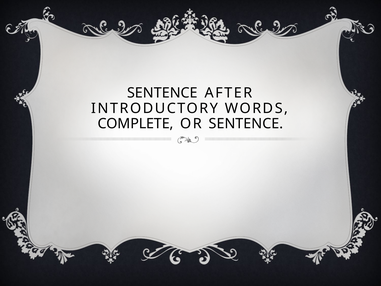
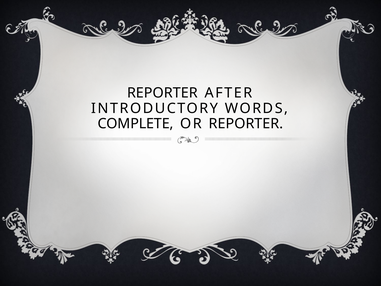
SENTENCE: SENTENCE -> REPORTER (162, 93)
OR SENTENCE: SENTENCE -> REPORTER (246, 124)
